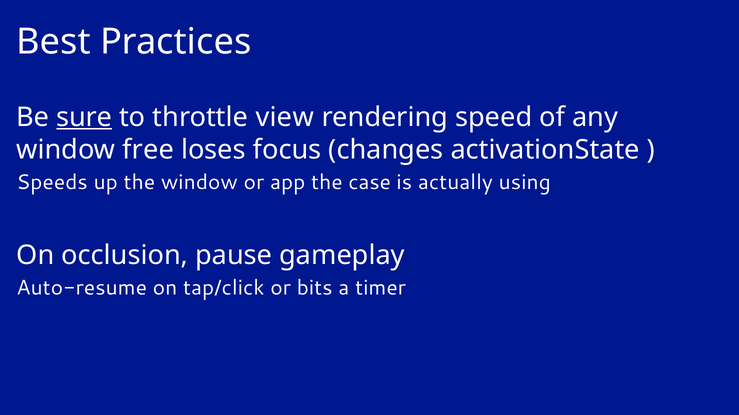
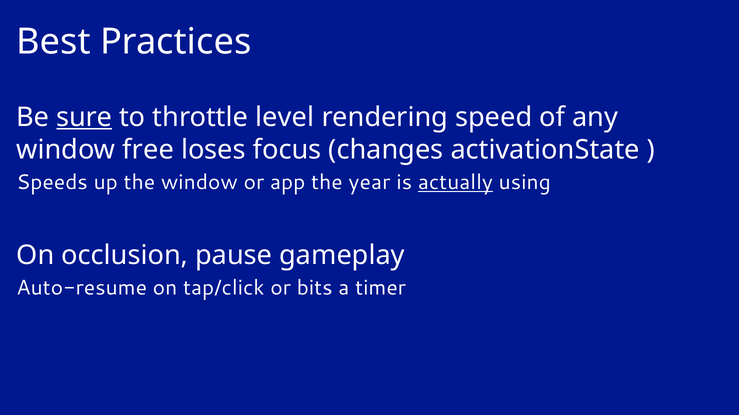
view: view -> level (285, 117)
case: case -> year (369, 183)
actually underline: none -> present (455, 183)
